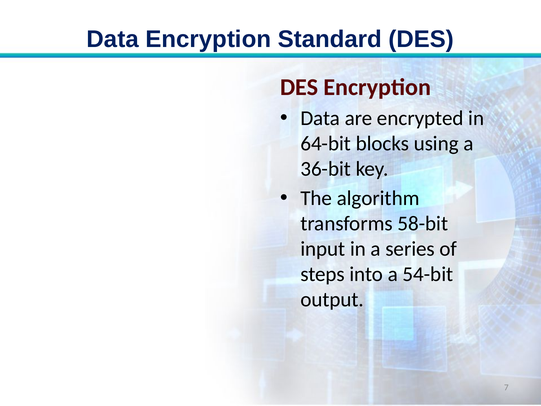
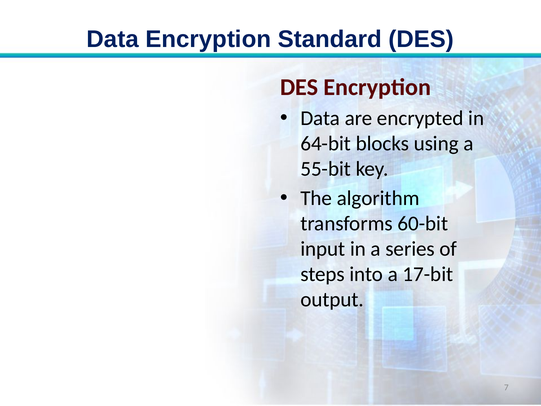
36-bit: 36-bit -> 55-bit (326, 169)
58-bit: 58-bit -> 60-bit (423, 224)
54-bit: 54-bit -> 17-bit (428, 274)
